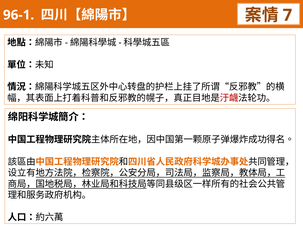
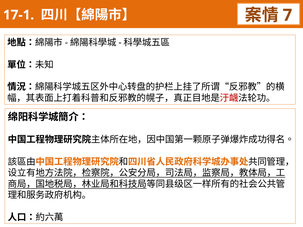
96-1: 96-1 -> 17-1 (19, 15)
